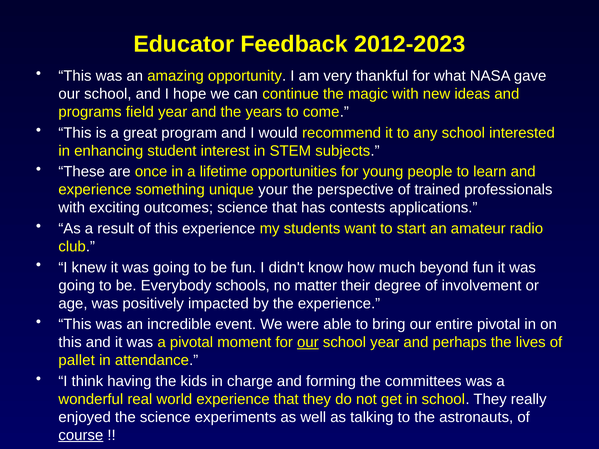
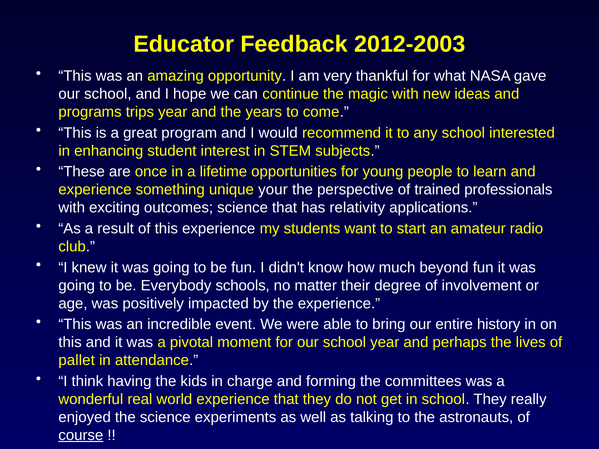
2012-2023: 2012-2023 -> 2012-2003 (410, 44)
field: field -> trips (140, 112)
contests: contests -> relativity (357, 208)
entire pivotal: pivotal -> history (499, 325)
our underline: present -> none (308, 343)
